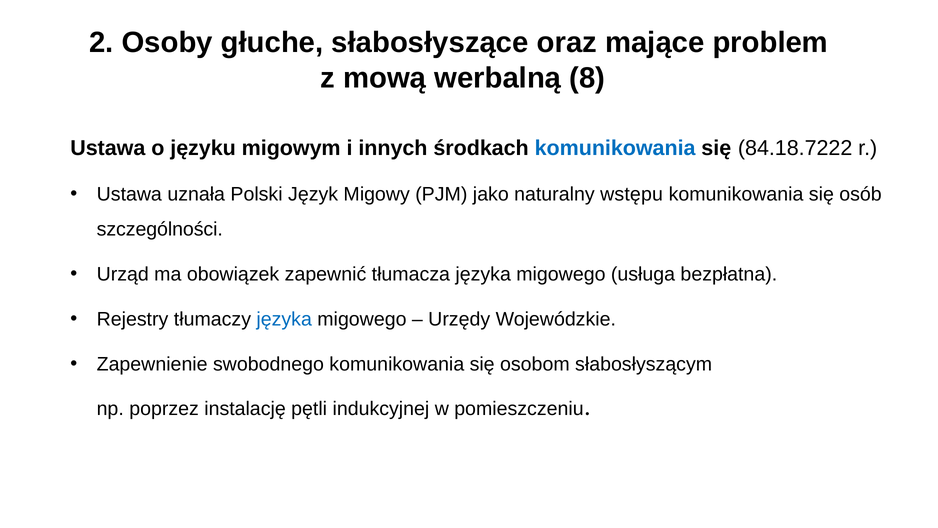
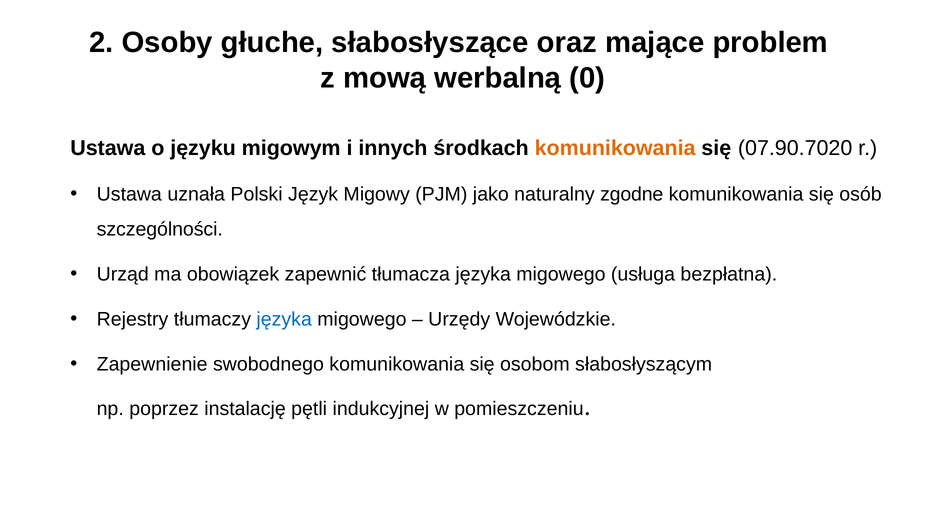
8: 8 -> 0 (587, 78)
komunikowania colour: blue -> orange (615, 148)
84.18.7222: 84.18.7222 -> 07.90.7020 (795, 148)
wstępu: wstępu -> zgodne (632, 194)
